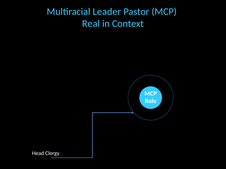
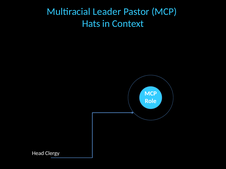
Real: Real -> Hats (91, 24)
